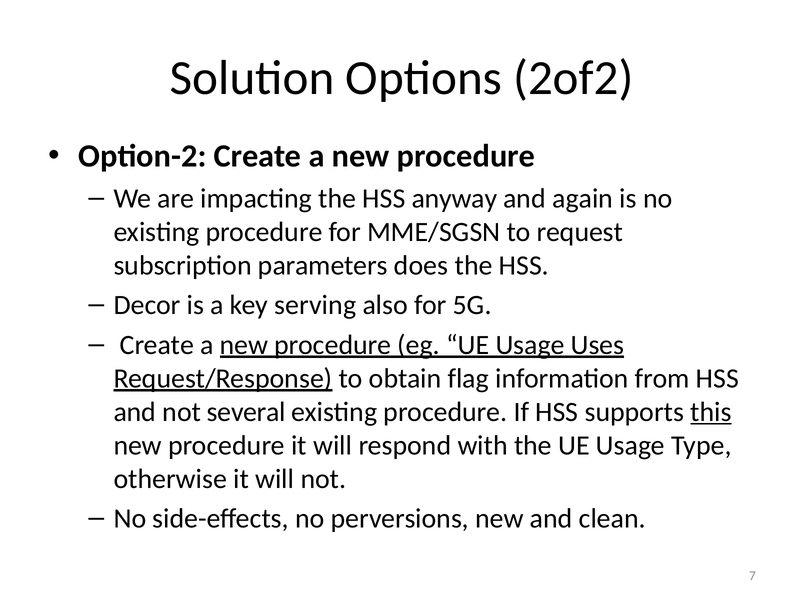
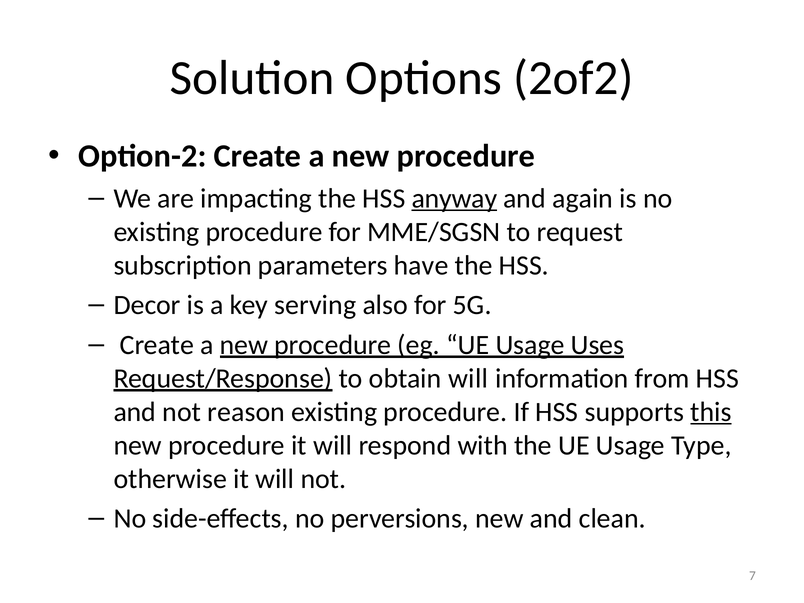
anyway underline: none -> present (454, 198)
does: does -> have (421, 265)
obtain flag: flag -> will (468, 378)
several: several -> reason (246, 412)
